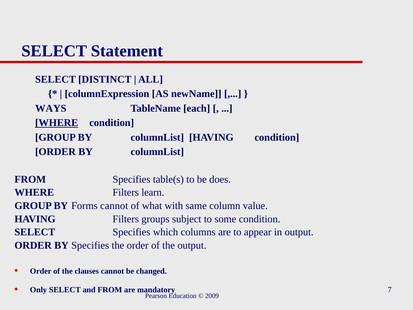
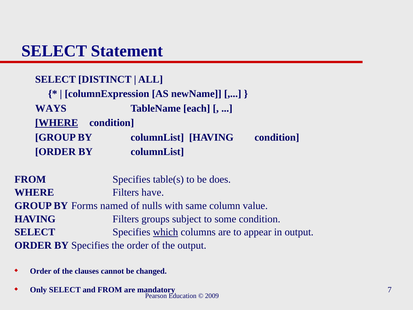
learn: learn -> have (153, 192)
Forms cannot: cannot -> named (114, 206)
what: what -> nulls (152, 206)
which underline: none -> present (166, 232)
